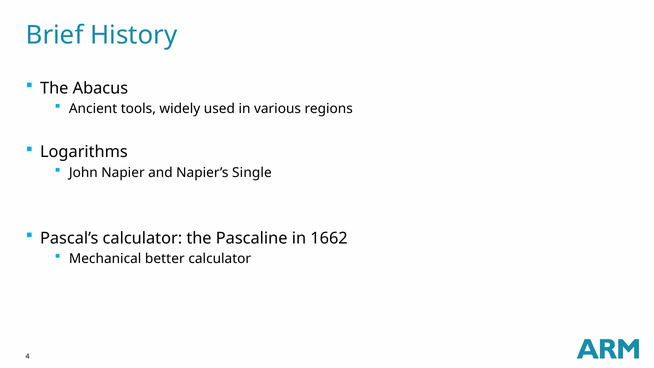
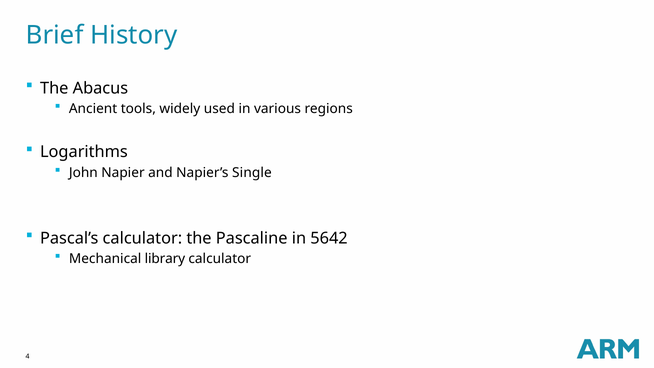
1662: 1662 -> 5642 (329, 238)
better: better -> library (165, 259)
